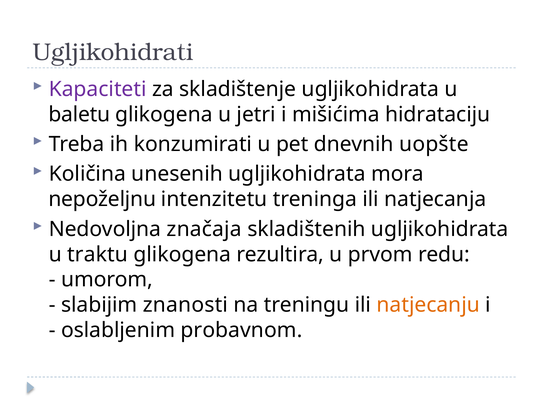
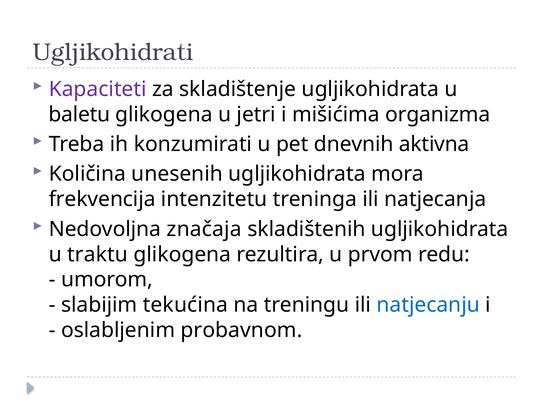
hidrataciju: hidrataciju -> organizma (438, 114)
uopšte: uopšte -> aktivna (434, 144)
nepoželjnu: nepoželjnu -> frekvencija (102, 199)
znanosti: znanosti -> tekućina (185, 305)
natjecanju colour: orange -> blue (428, 305)
